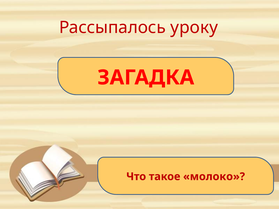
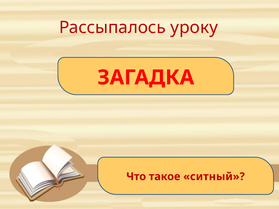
молоко: молоко -> ситный (214, 177)
